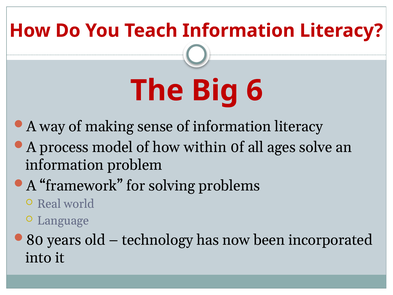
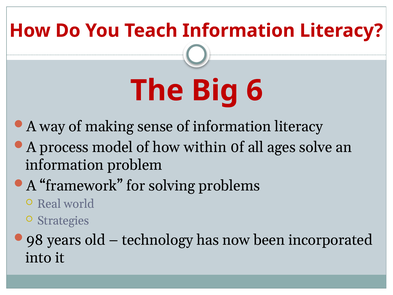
Language: Language -> Strategies (63, 221)
80: 80 -> 98 (35, 240)
